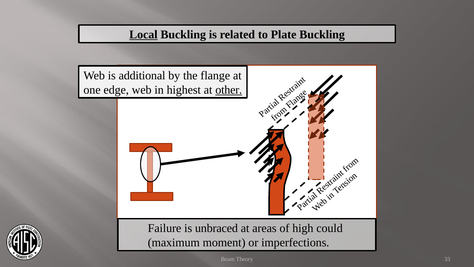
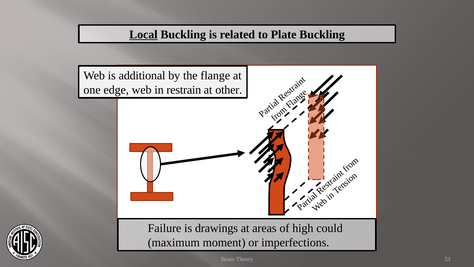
highest: highest -> restrain (184, 90)
other underline: present -> none (229, 90)
unbraced: unbraced -> drawings (216, 228)
